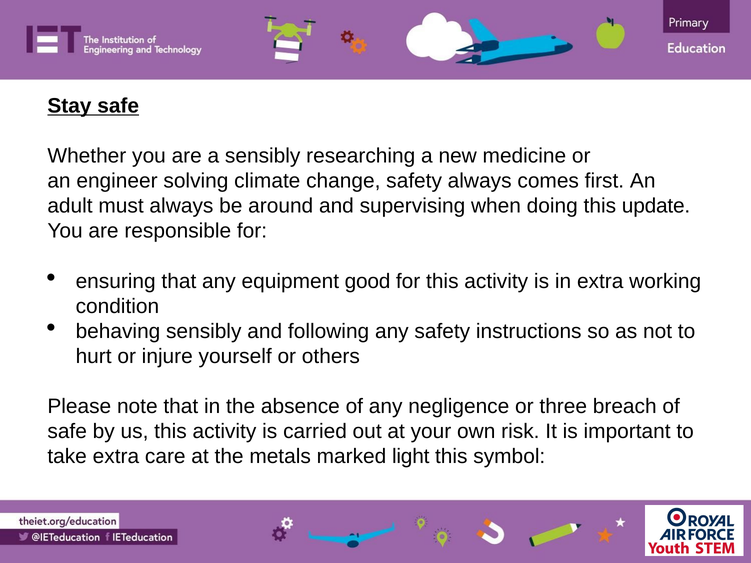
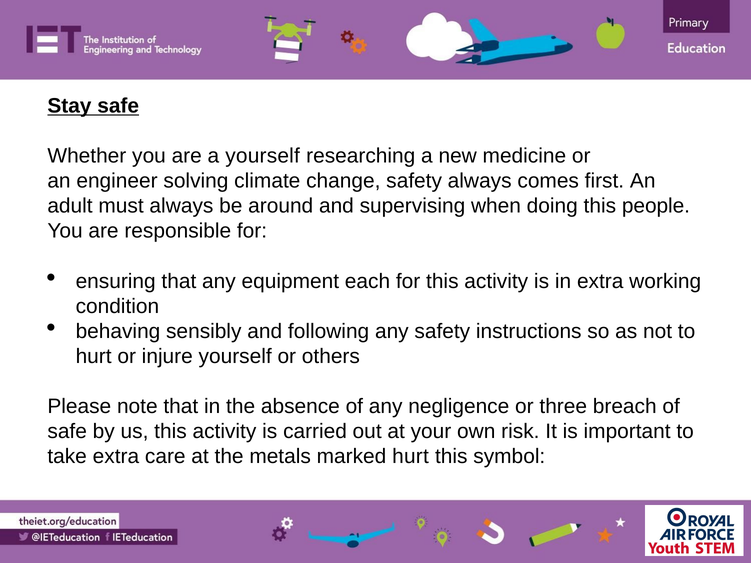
a sensibly: sensibly -> yourself (263, 156)
update: update -> people (656, 206)
good: good -> each (367, 281)
marked light: light -> hurt (411, 457)
